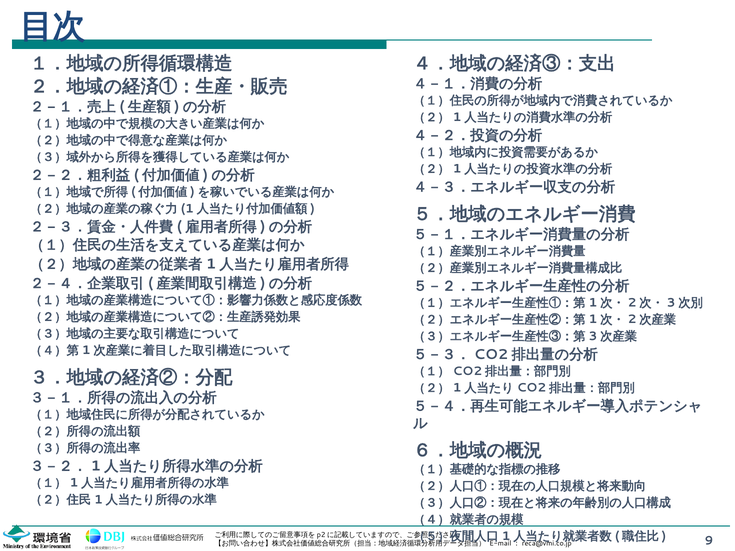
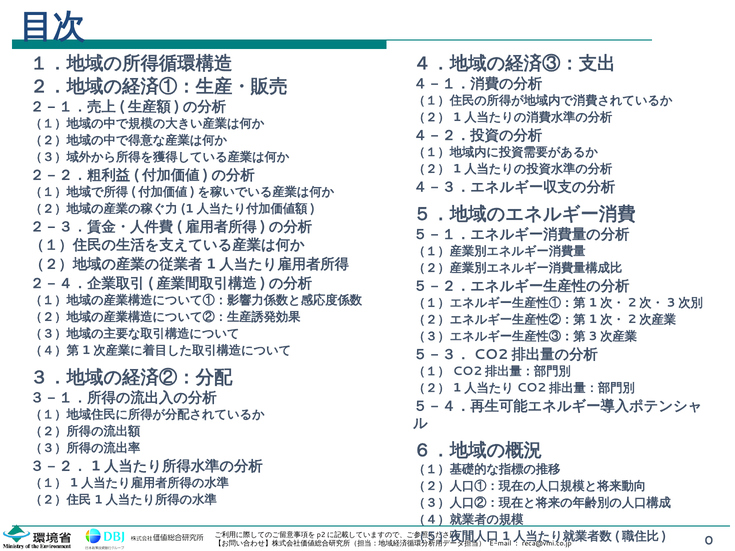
9: 9 -> 0 (709, 541)
